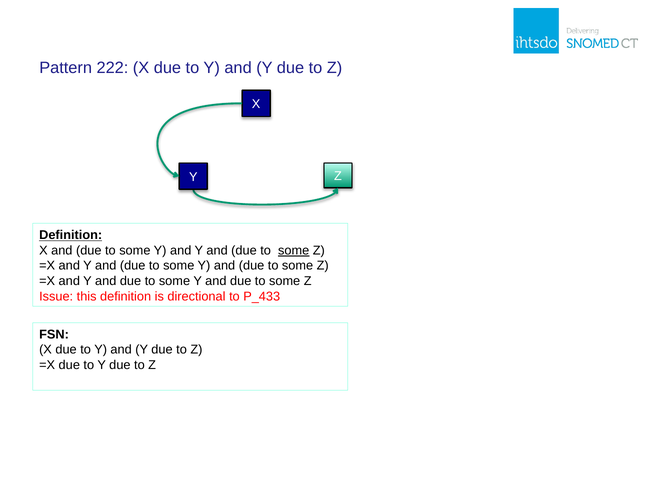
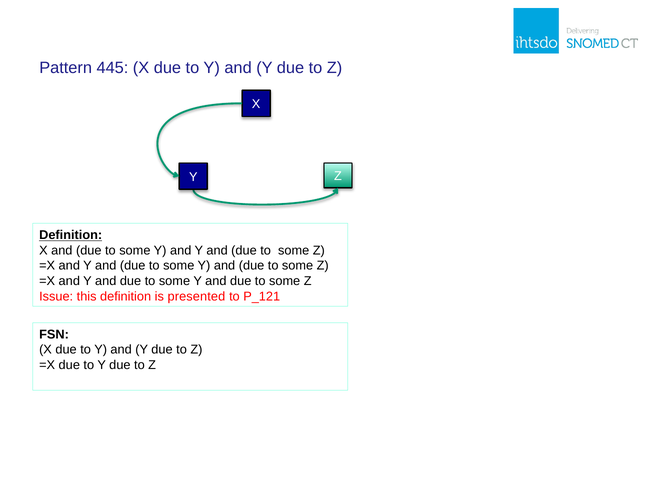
222: 222 -> 445 (112, 68)
some underline: present -> none (294, 251)
directional: directional -> presented (196, 296)
P_433: P_433 -> P_121 (262, 296)
